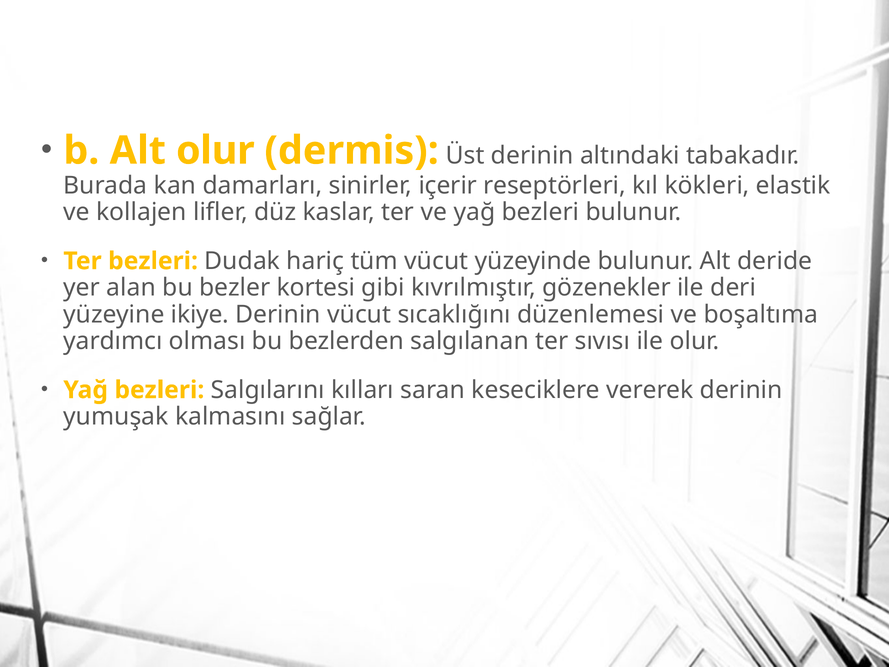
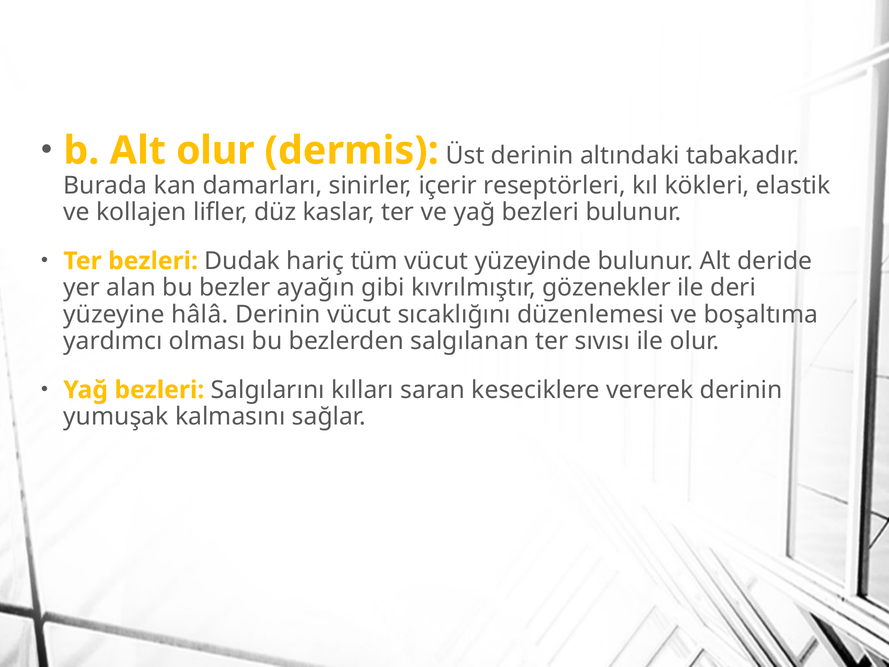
kortesi: kortesi -> ayağın (316, 288)
ikiye: ikiye -> hâlâ (200, 314)
